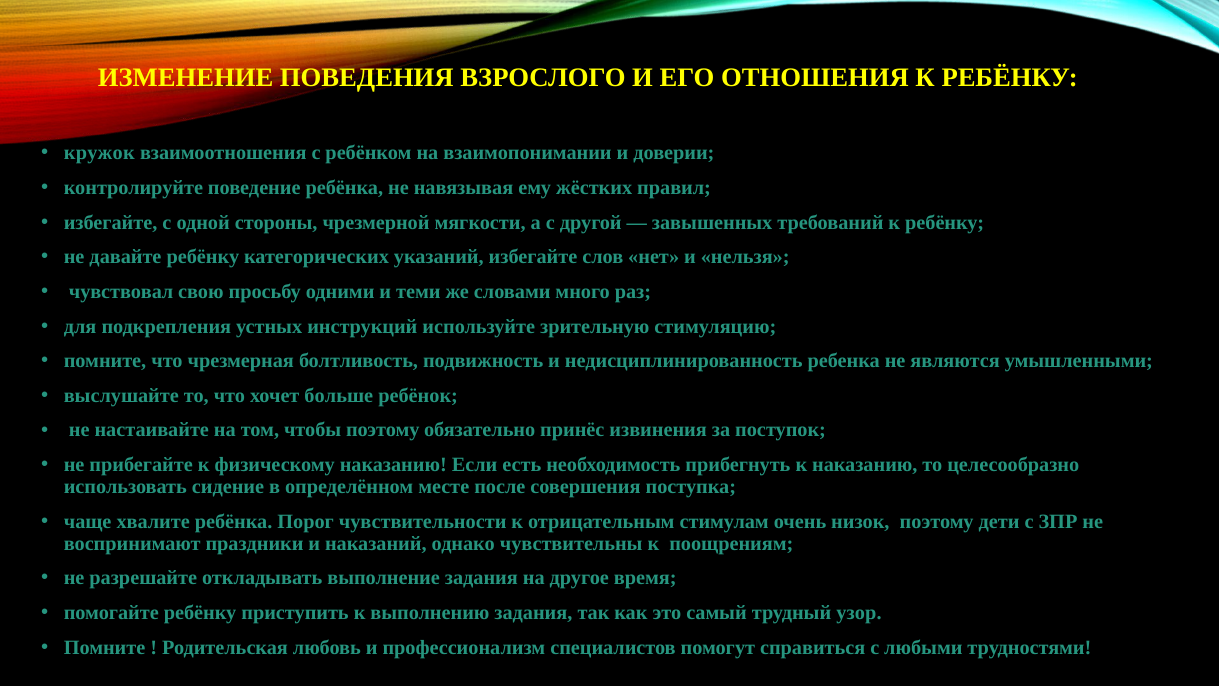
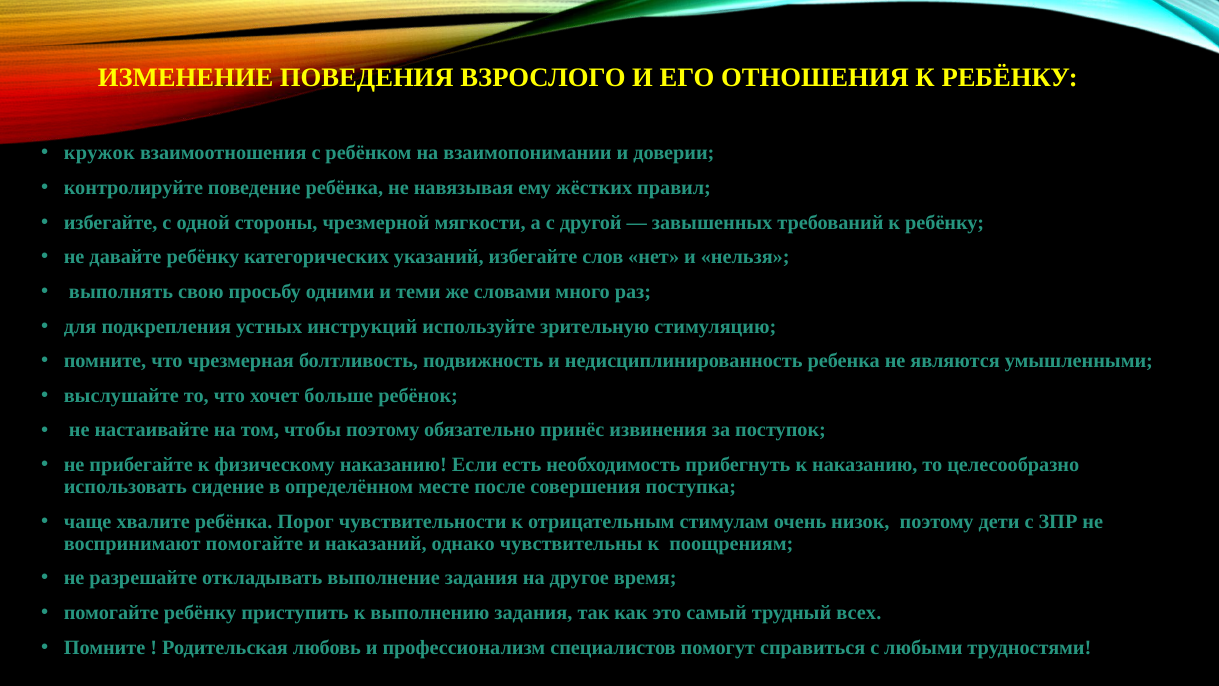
чувствовал: чувствовал -> выполнять (121, 292)
воспринимают праздники: праздники -> помогайте (254, 543)
узор: узор -> всех (859, 612)
